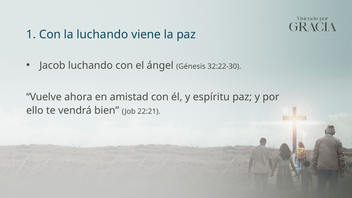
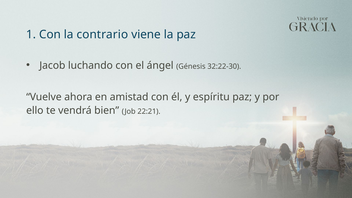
la luchando: luchando -> contrario (102, 34)
